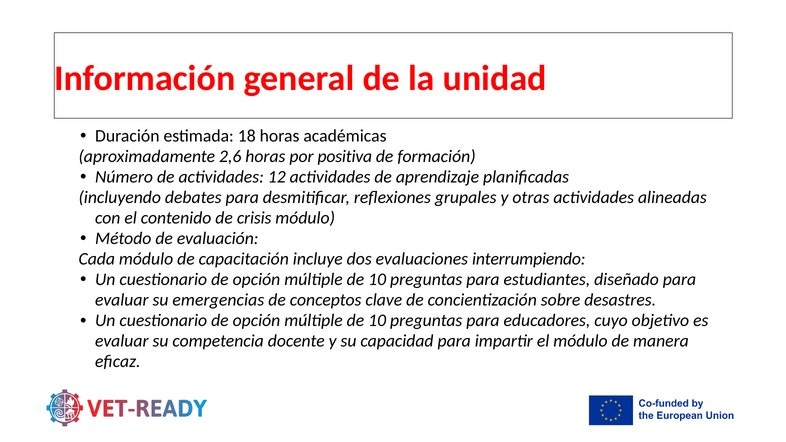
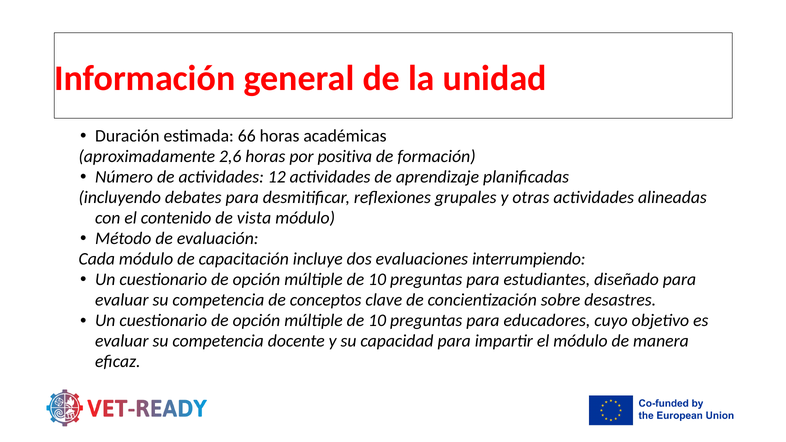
18: 18 -> 66 (247, 136)
crisis: crisis -> vista (254, 218)
emergencias: emergencias -> competencia (218, 300)
